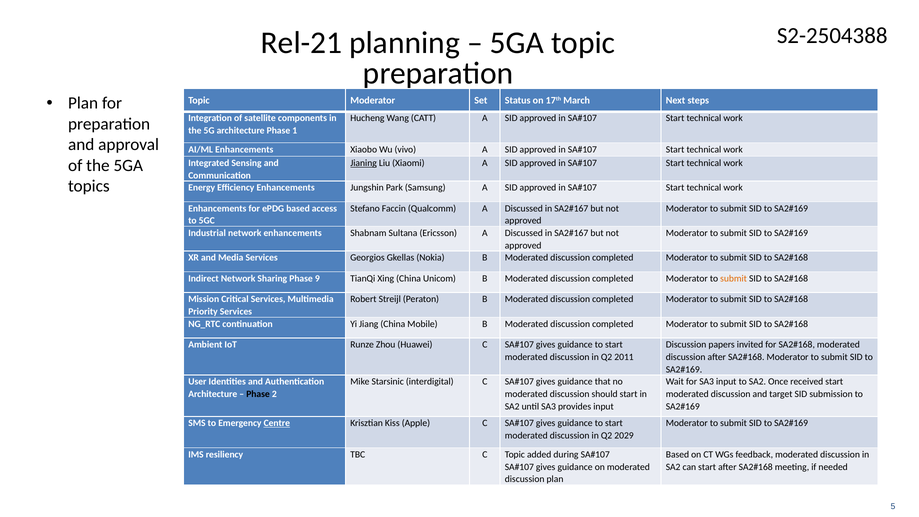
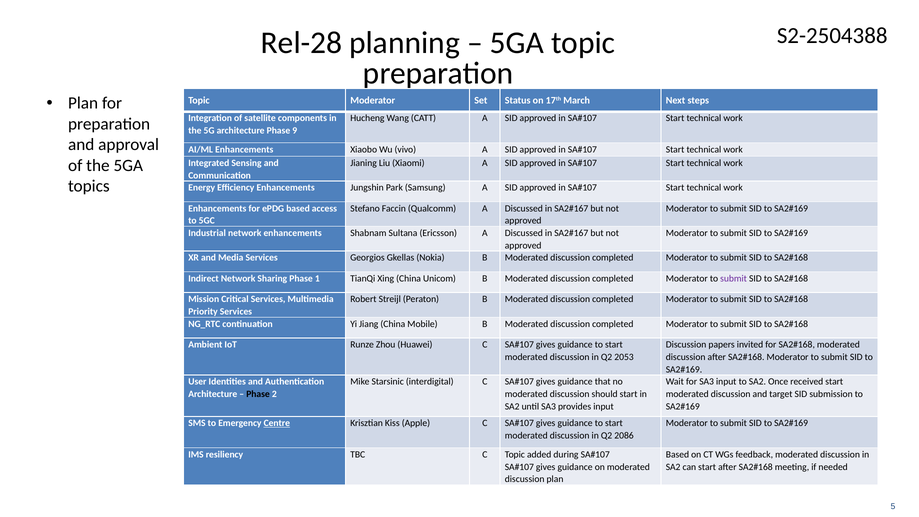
Rel-21: Rel-21 -> Rel-28 (301, 43)
1: 1 -> 9 (295, 131)
Jianing underline: present -> none (364, 163)
9: 9 -> 1 (317, 278)
submit colour: orange -> purple (734, 278)
2011: 2011 -> 2053 (624, 357)
2029: 2029 -> 2086 (624, 436)
